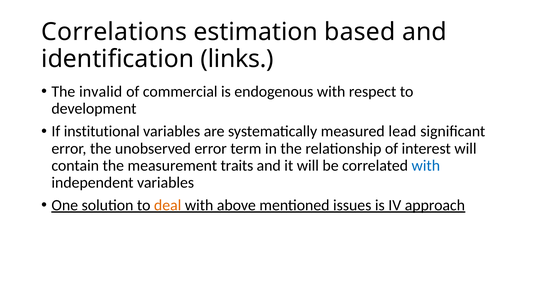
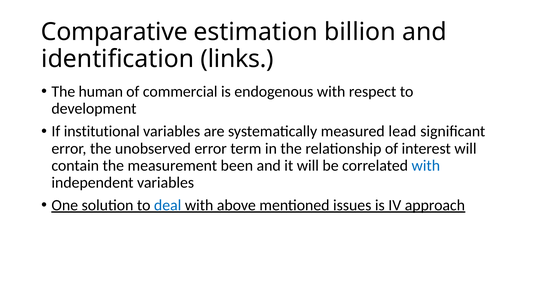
Correlations: Correlations -> Comparative (114, 32)
based: based -> billion (360, 32)
invalid: invalid -> human (101, 92)
traits: traits -> been (237, 165)
deal colour: orange -> blue (168, 205)
